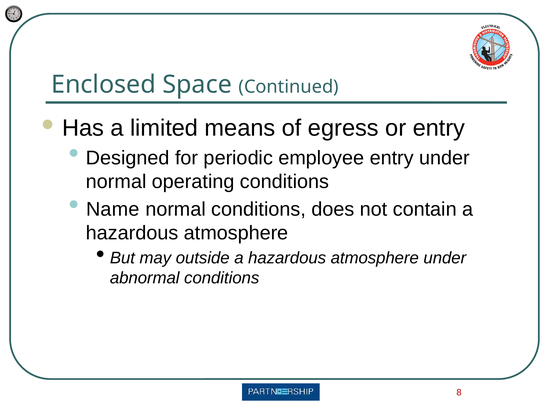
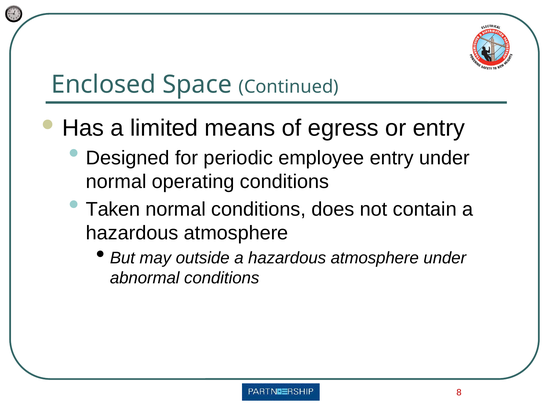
Name: Name -> Taken (113, 209)
